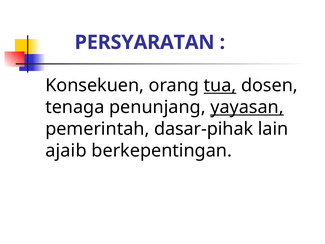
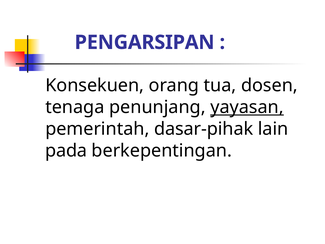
PERSYARATAN: PERSYARATAN -> PENGARSIPAN (145, 42)
tua underline: present -> none (220, 85)
ajaib: ajaib -> pada (66, 150)
